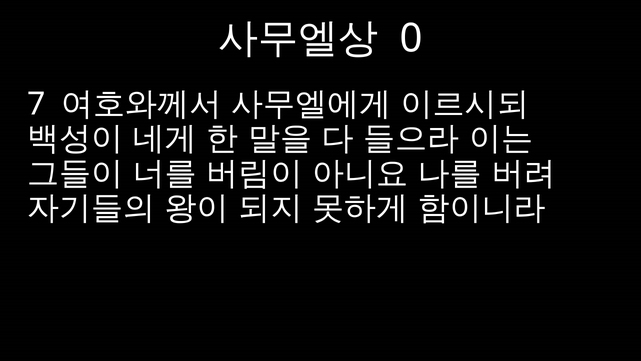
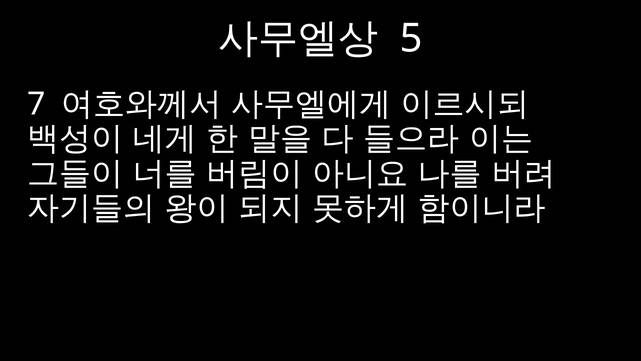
0: 0 -> 5 (411, 39)
